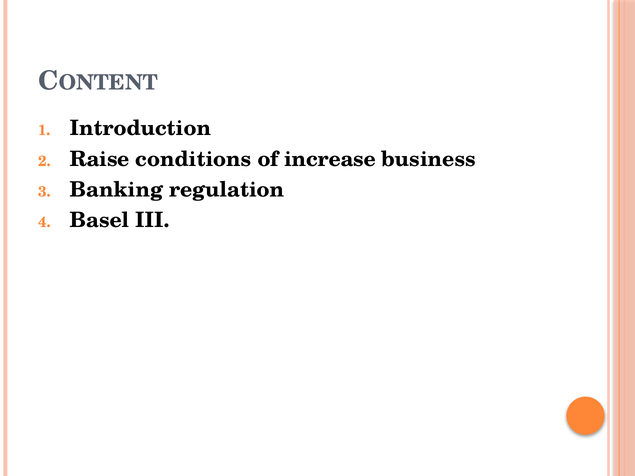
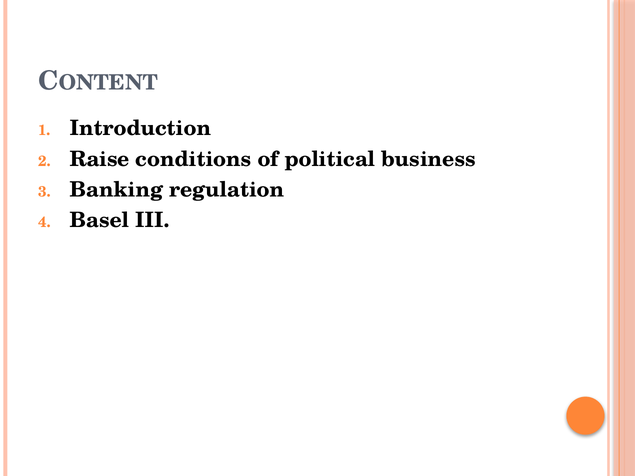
increase: increase -> political (330, 159)
